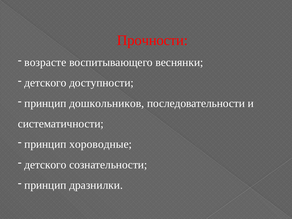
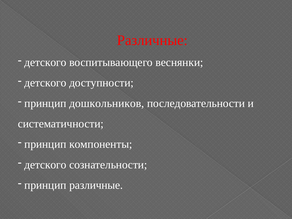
Прочности: Прочности -> Различные (152, 40)
возрасте: возрасте -> детского (45, 62)
хороводные: хороводные -> компоненты (101, 144)
принцип дразнилки: дразнилки -> различные (96, 185)
